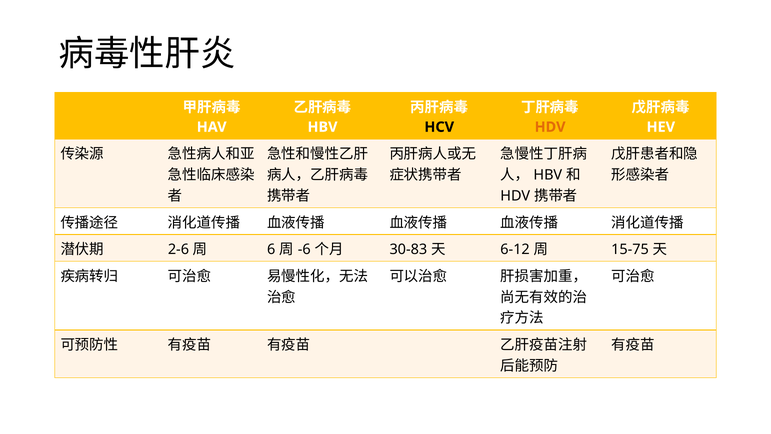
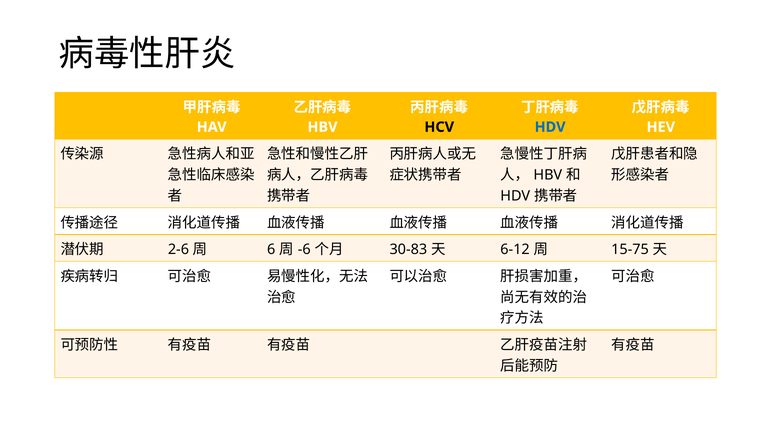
HDV colour: orange -> blue (550, 127)
